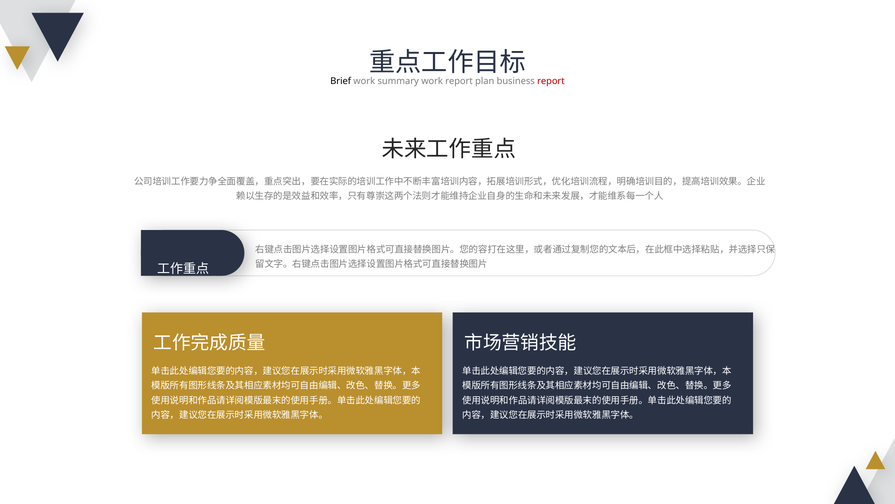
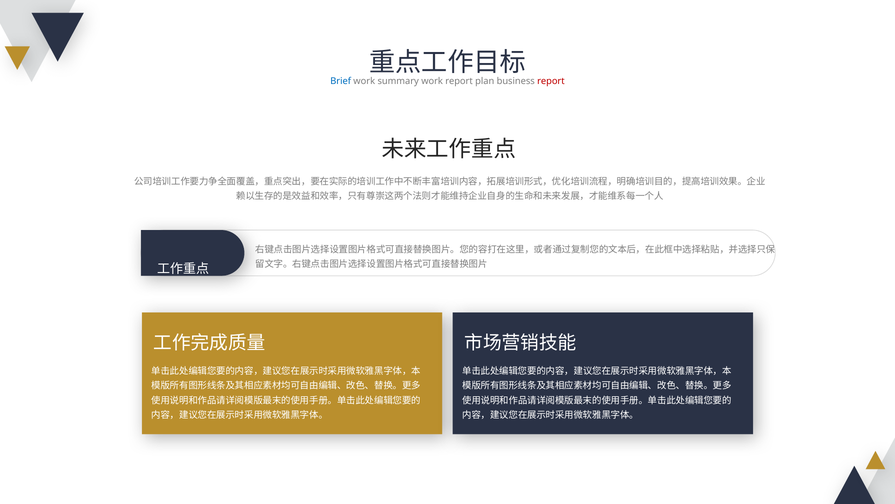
Brief colour: black -> blue (341, 81)
